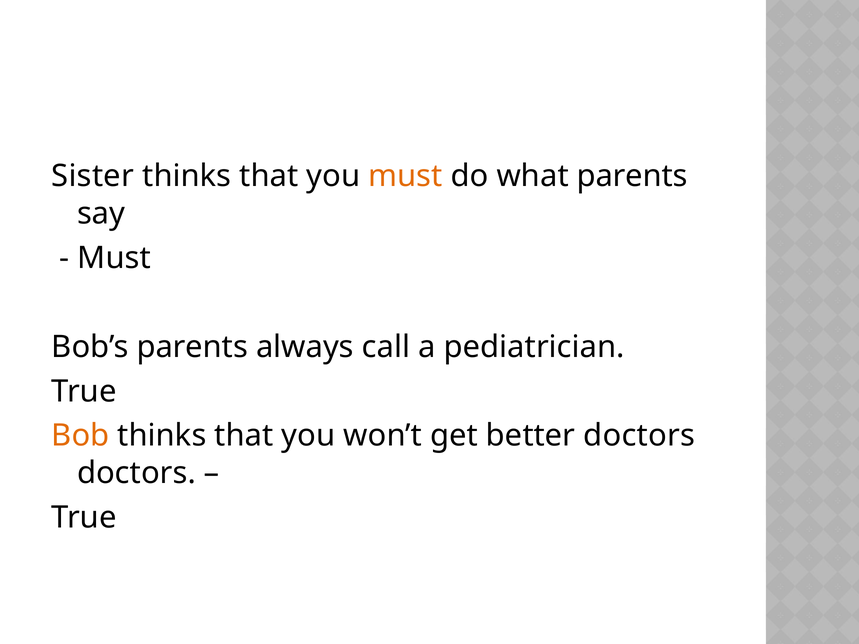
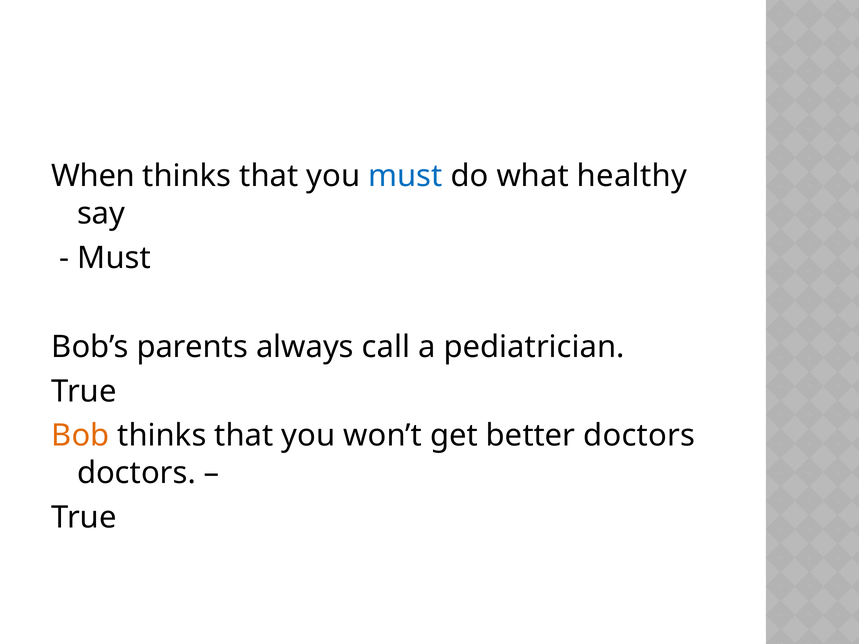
Sister: Sister -> When (93, 176)
must colour: orange -> blue (405, 176)
what parents: parents -> healthy (632, 176)
